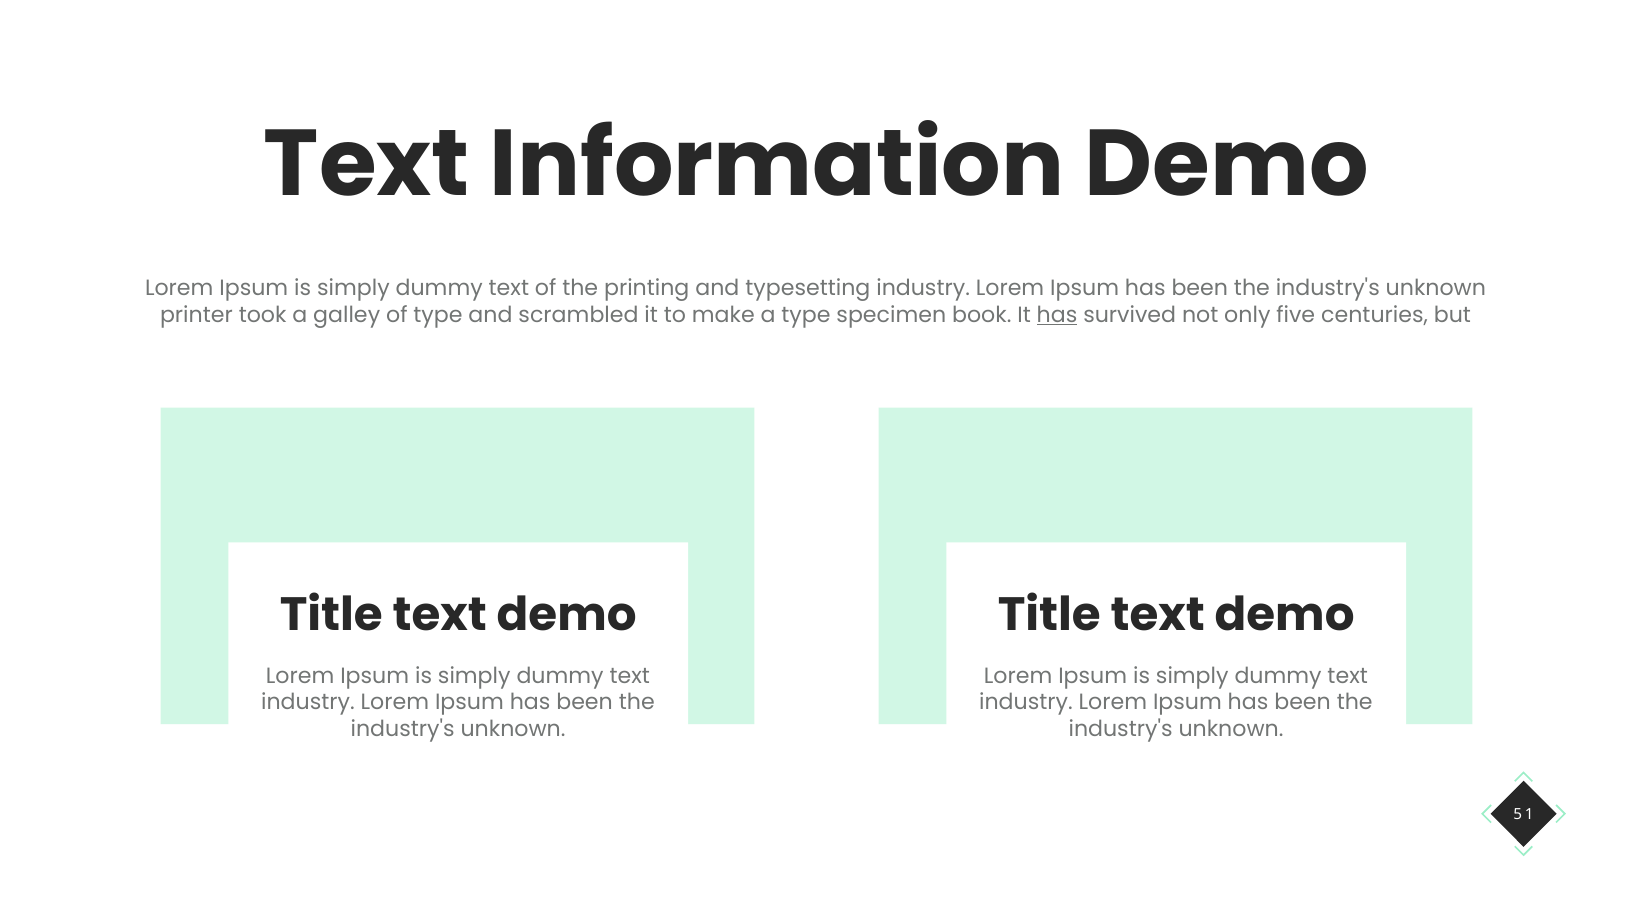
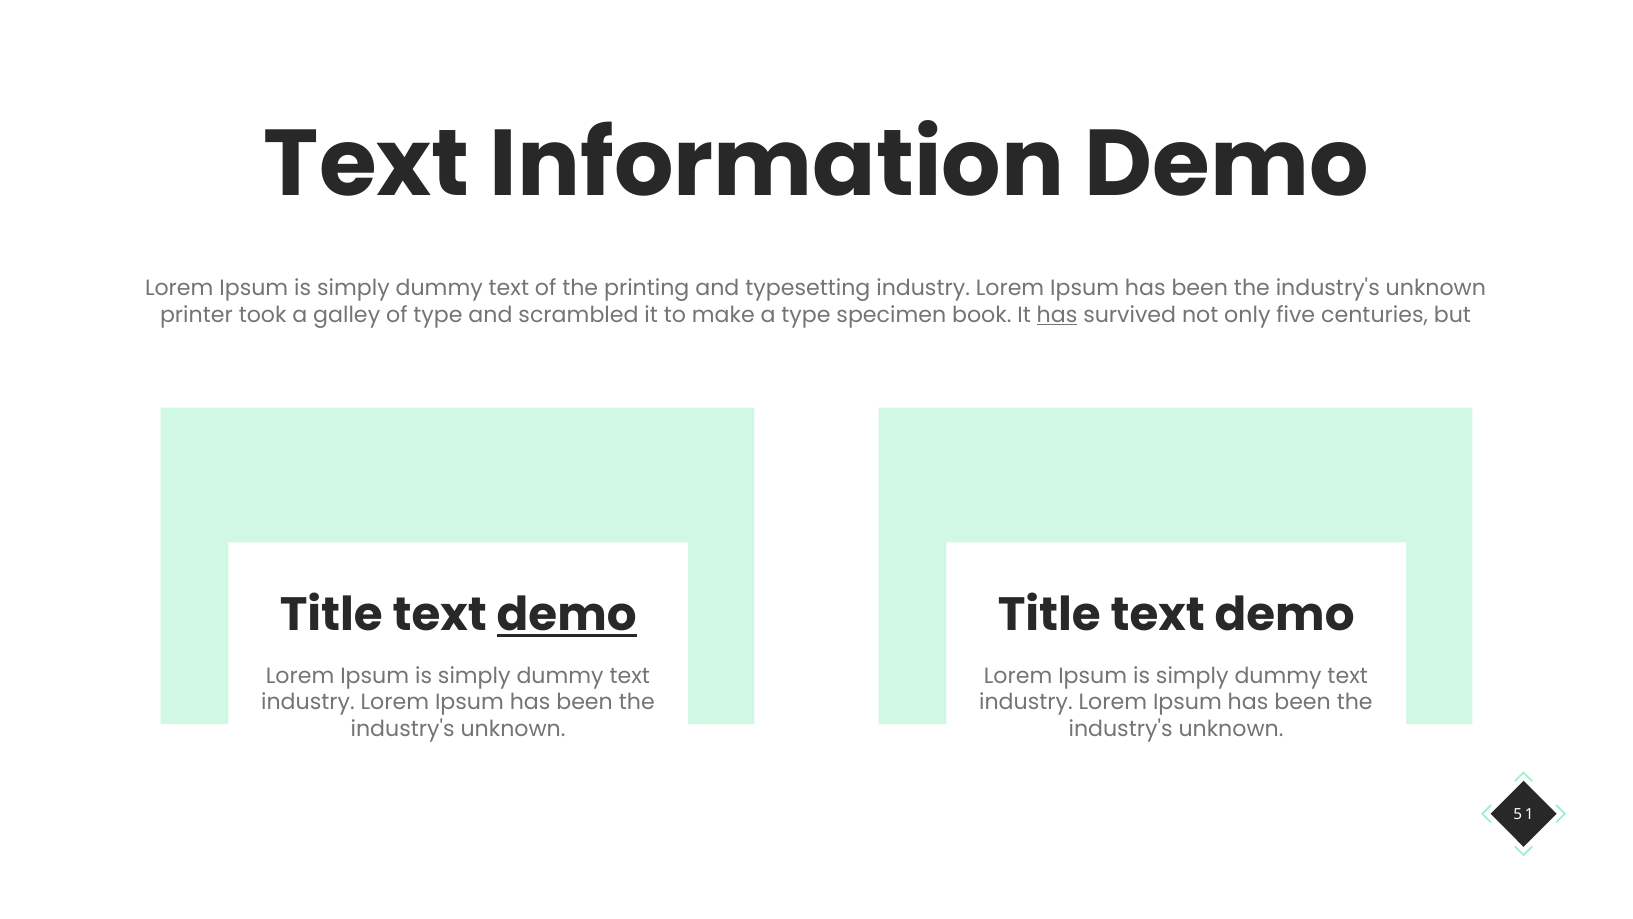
demo underline: none -> present (567, 615)
